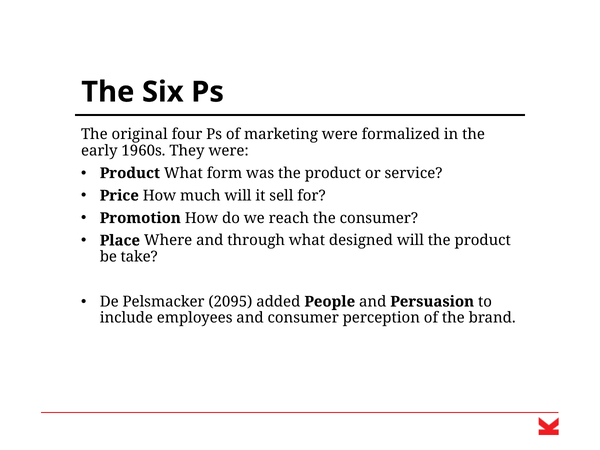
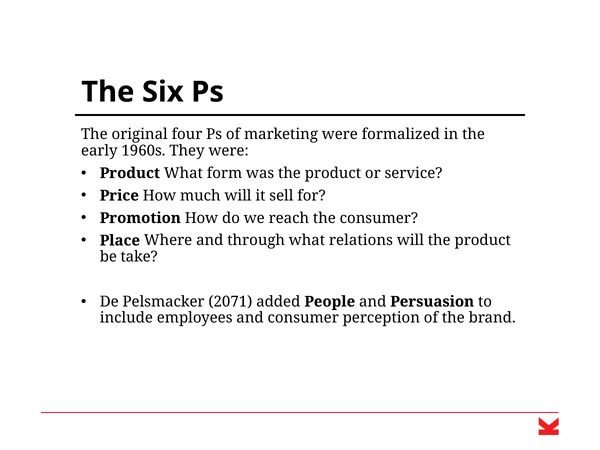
designed: designed -> relations (361, 241)
2095: 2095 -> 2071 (230, 302)
